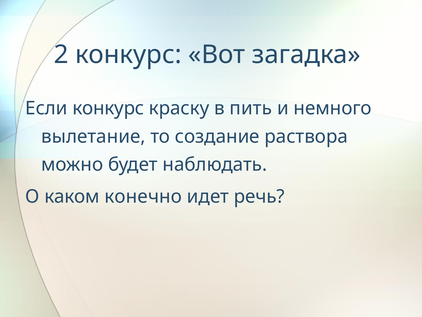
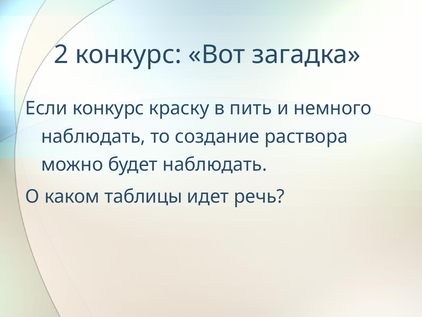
вылетание: вылетание -> наблюдать (93, 136)
конечно: конечно -> таблицы (143, 196)
